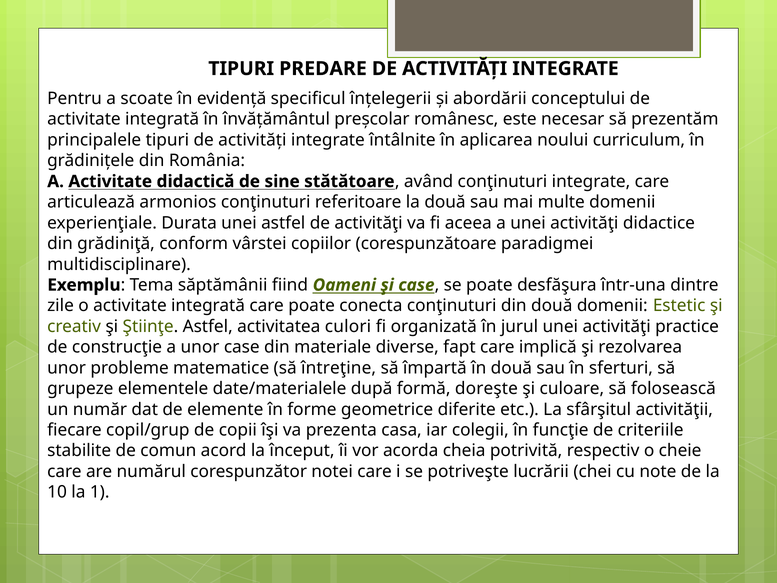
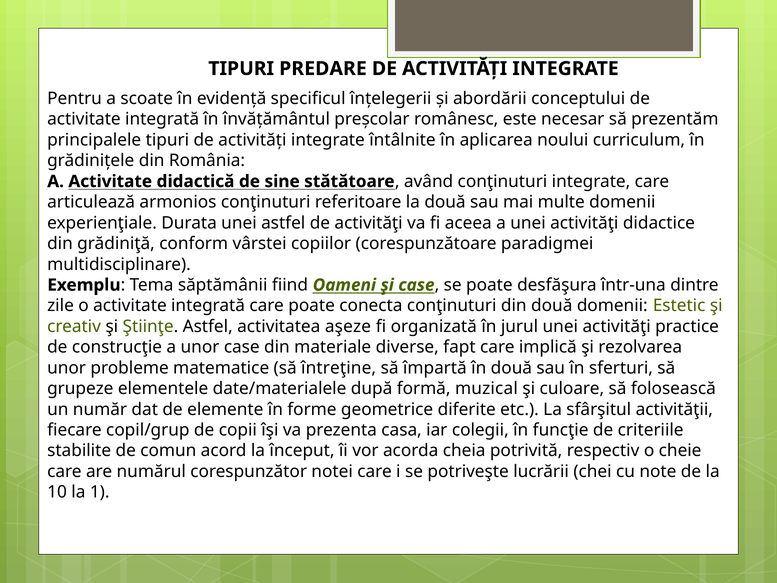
culori: culori -> aşeze (348, 326)
doreşte: doreşte -> muzical (486, 388)
